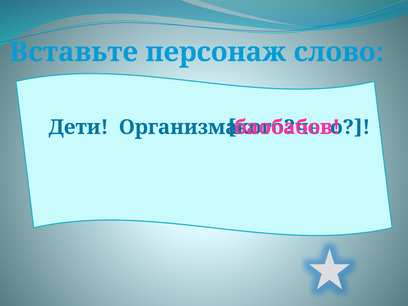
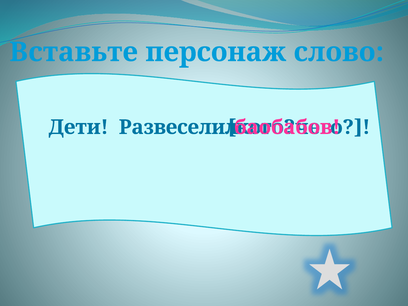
Организма: Организма -> Развеселил (178, 127)
